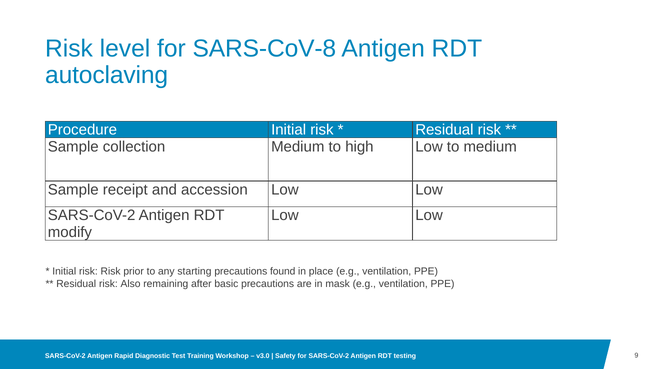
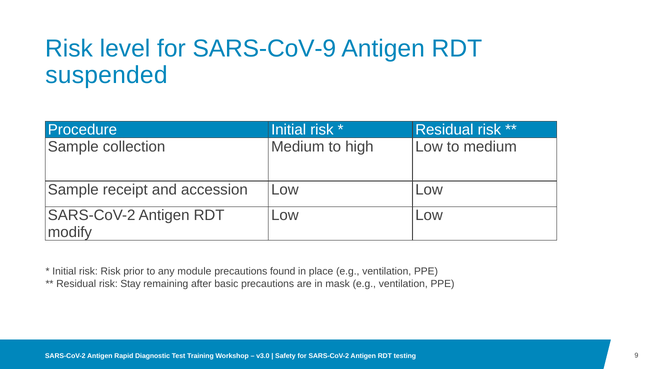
SARS-CoV-8: SARS-CoV-8 -> SARS-CoV-9 (264, 49)
autoclaving: autoclaving -> suspended (106, 75)
starting: starting -> module (194, 272)
Also: Also -> Stay (131, 284)
